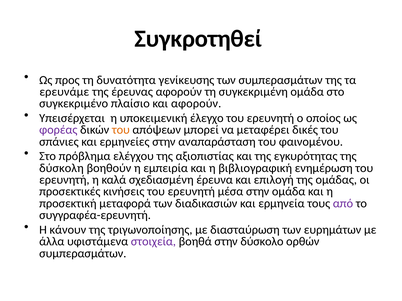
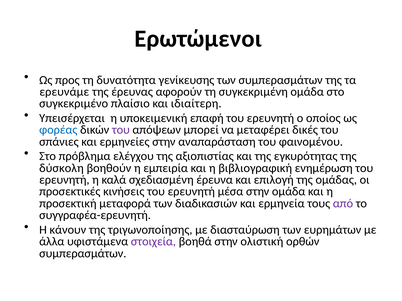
Συγκροτηθεί: Συγκροτηθεί -> Ερωτώμενοι (198, 39)
και αφορούν: αφορούν -> ιδιαίτερη (196, 104)
έλεγχο: έλεγχο -> επαφή (207, 118)
φορέας colour: purple -> blue (58, 130)
του colour: orange -> purple (121, 130)
δύσκολο: δύσκολο -> ολιστική (262, 242)
